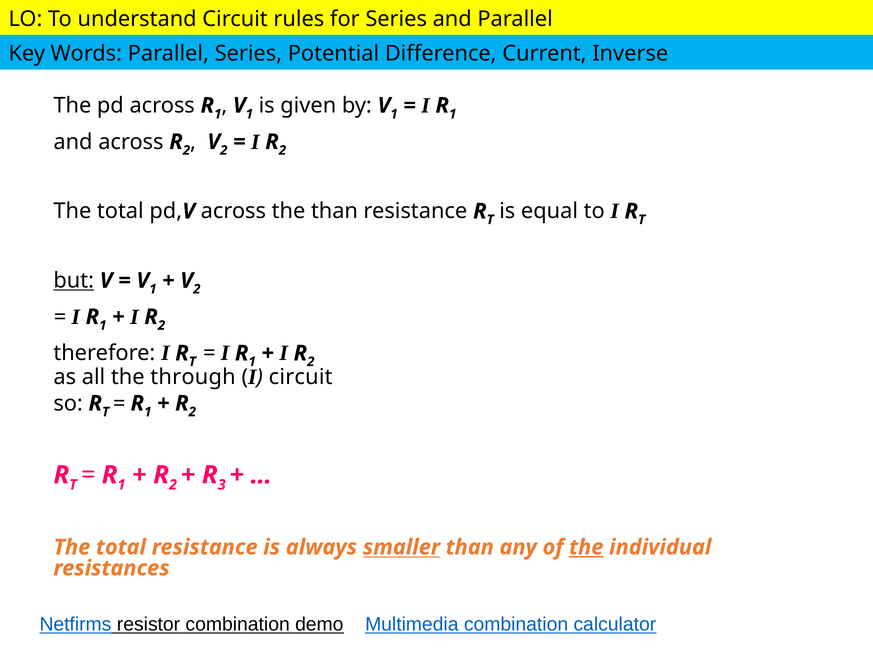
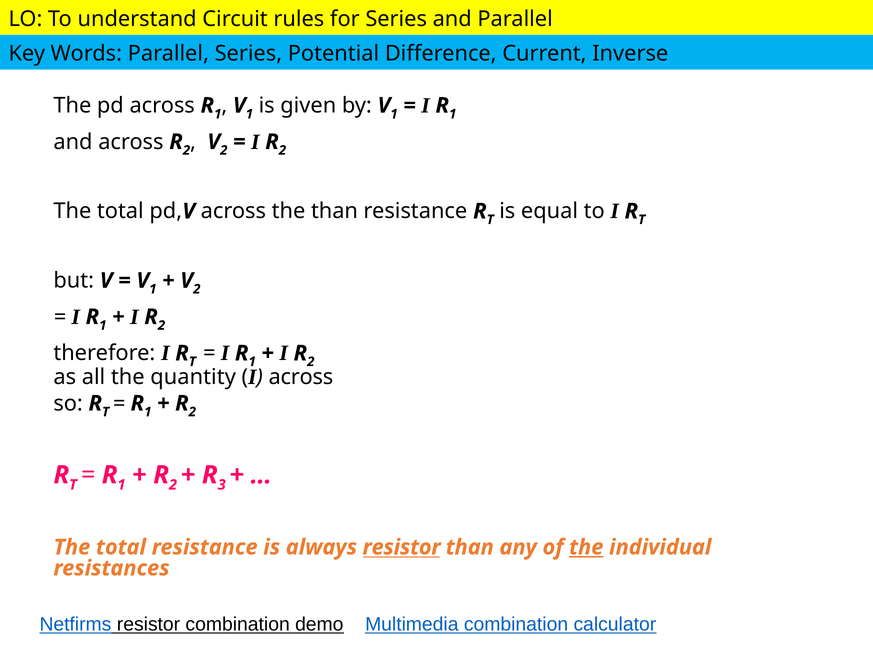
but underline: present -> none (74, 280)
through: through -> quantity (193, 377)
circuit: circuit -> across (301, 377)
always smaller: smaller -> resistor (402, 547)
